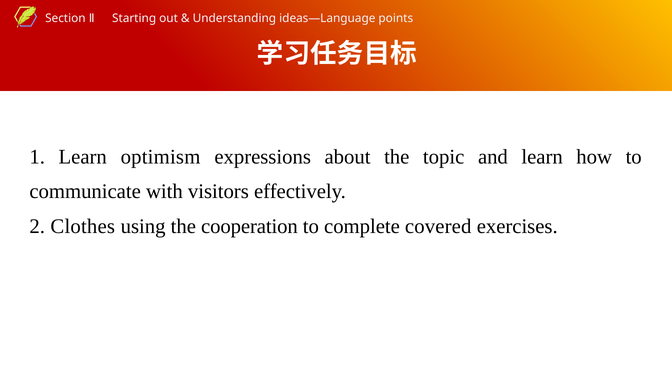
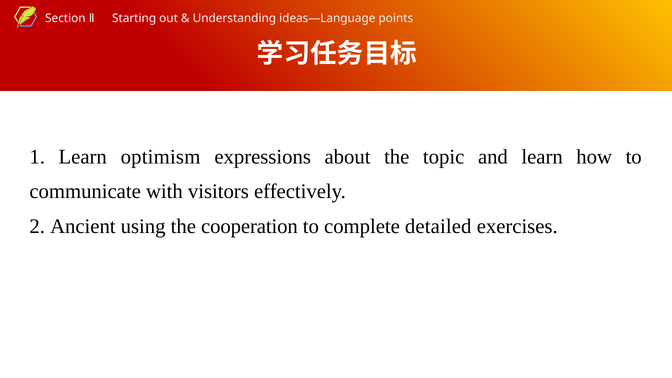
Clothes: Clothes -> Ancient (83, 226)
covered: covered -> detailed (438, 226)
